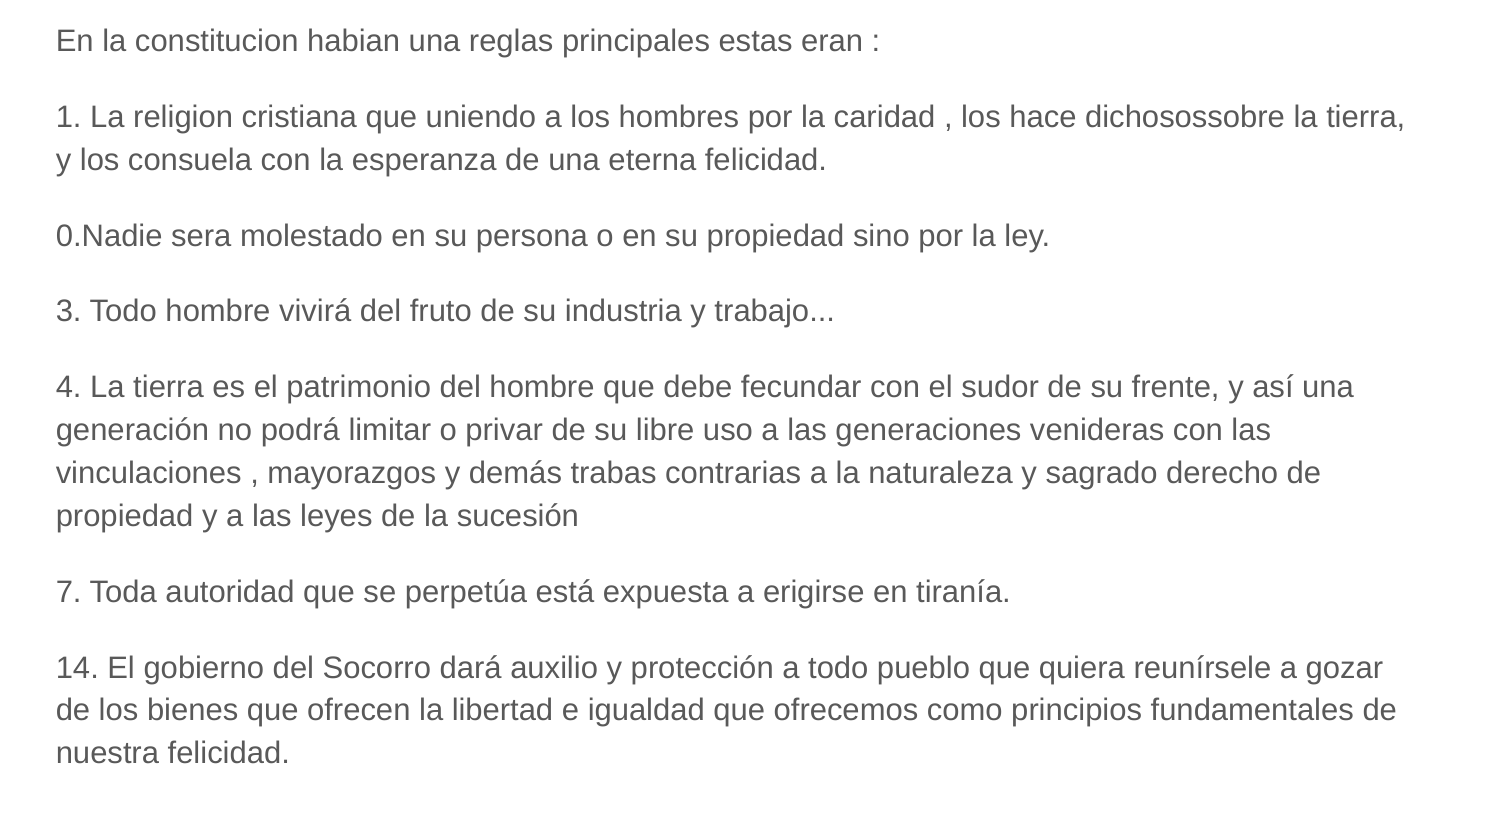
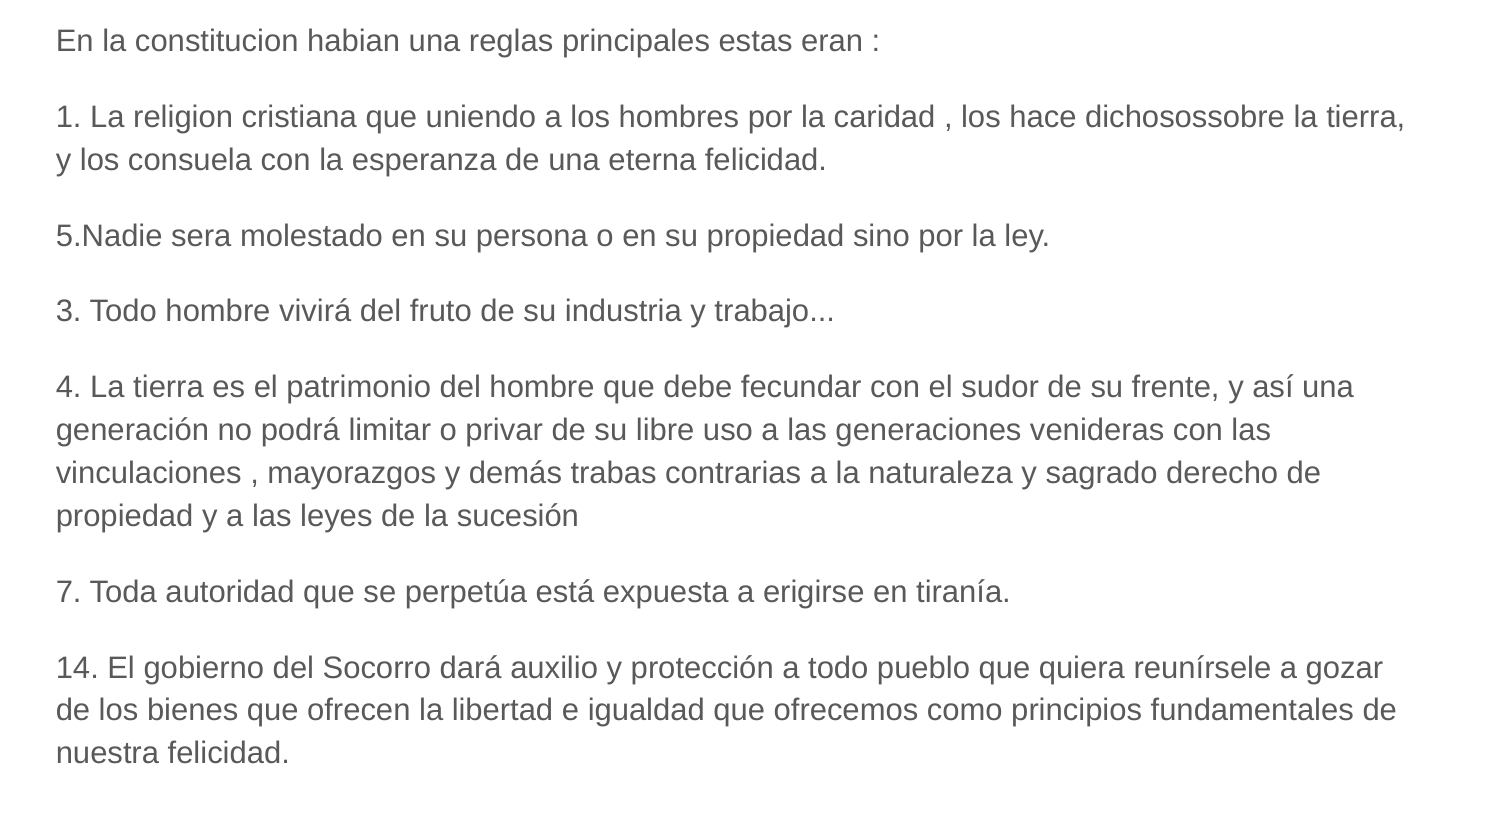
0.Nadie: 0.Nadie -> 5.Nadie (109, 236)
